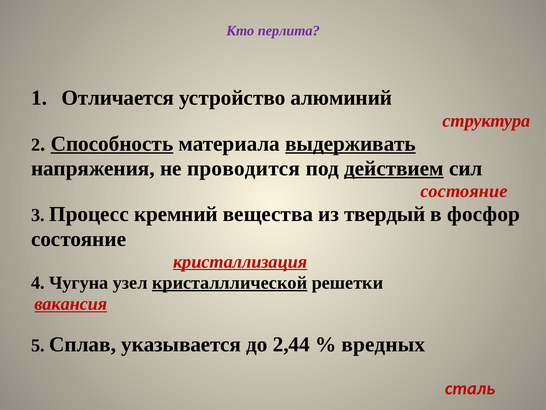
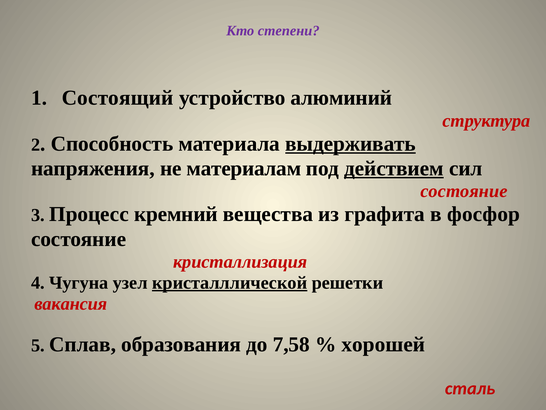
перлита: перлита -> степени (289, 31)
Отличается: Отличается -> Состоящий (118, 98)
Способность underline: present -> none (112, 144)
проводится: проводится -> материалам (244, 168)
твердый: твердый -> графита (385, 214)
кристаллизация underline: present -> none (240, 261)
вакансия underline: present -> none (71, 304)
указывается: указывается -> образования (181, 344)
2,44: 2,44 -> 7,58 (291, 344)
вредных: вредных -> хорошей (383, 344)
